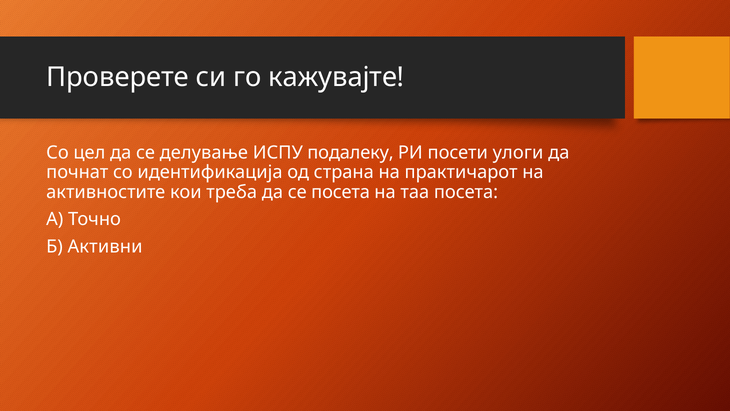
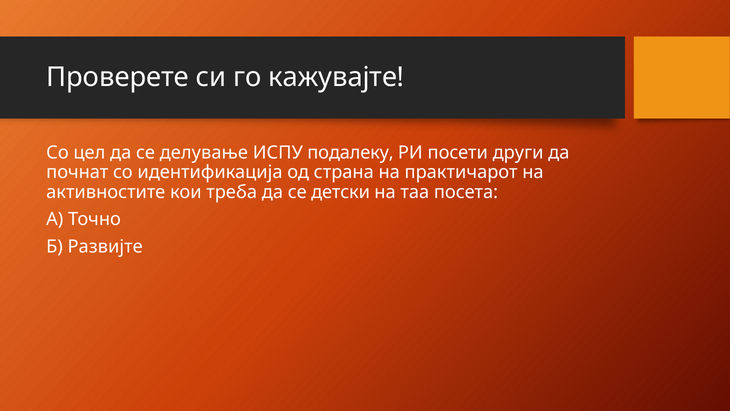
улоги: улоги -> други (518, 152)
се посета: посета -> детски (341, 192)
Активни: Активни -> Развијте (105, 246)
